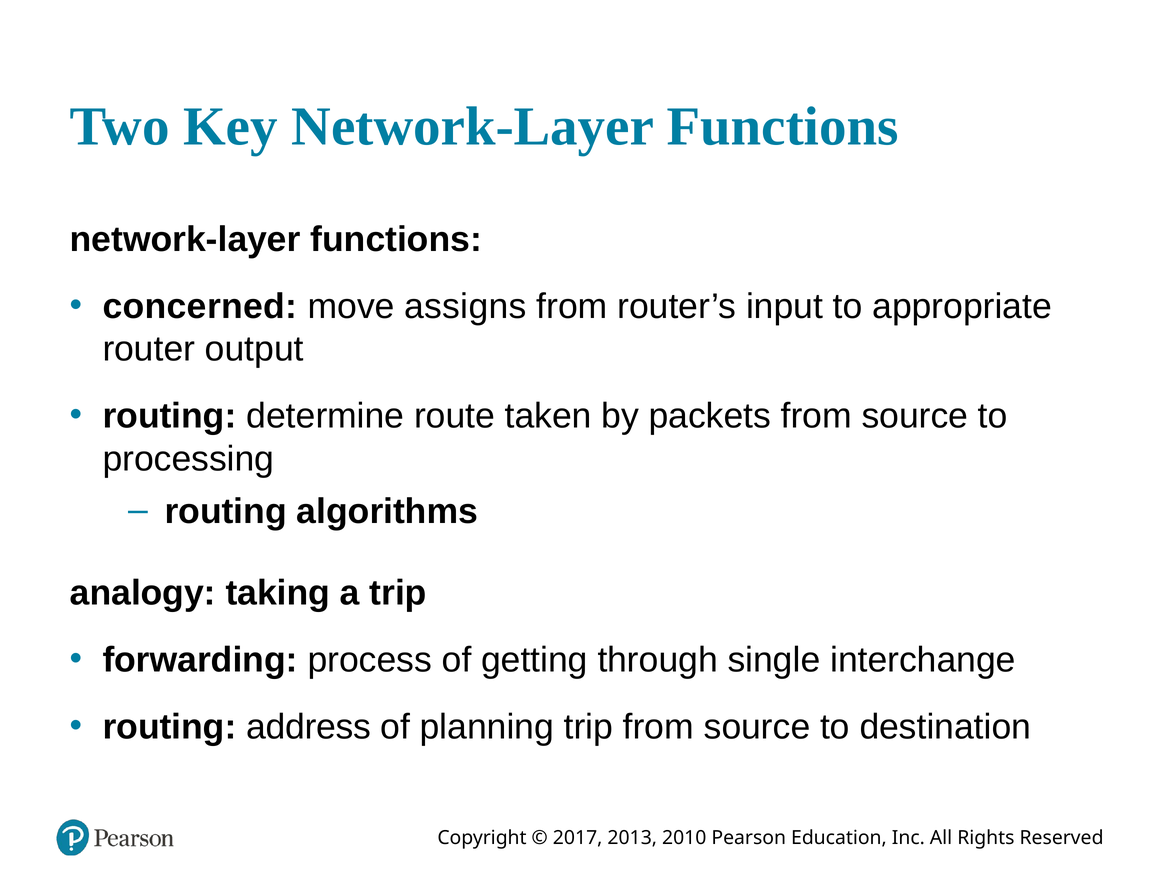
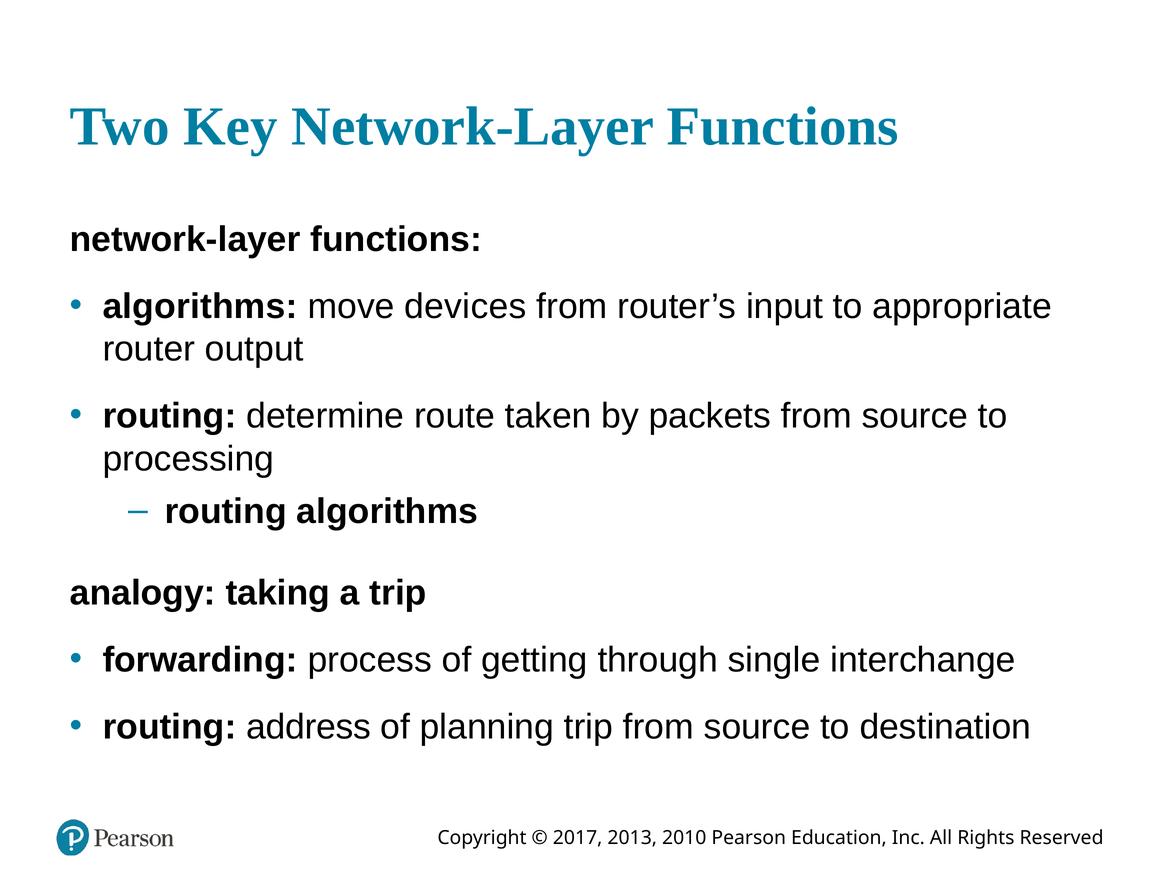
concerned: concerned -> algorithms (200, 306)
assigns: assigns -> devices (465, 306)
